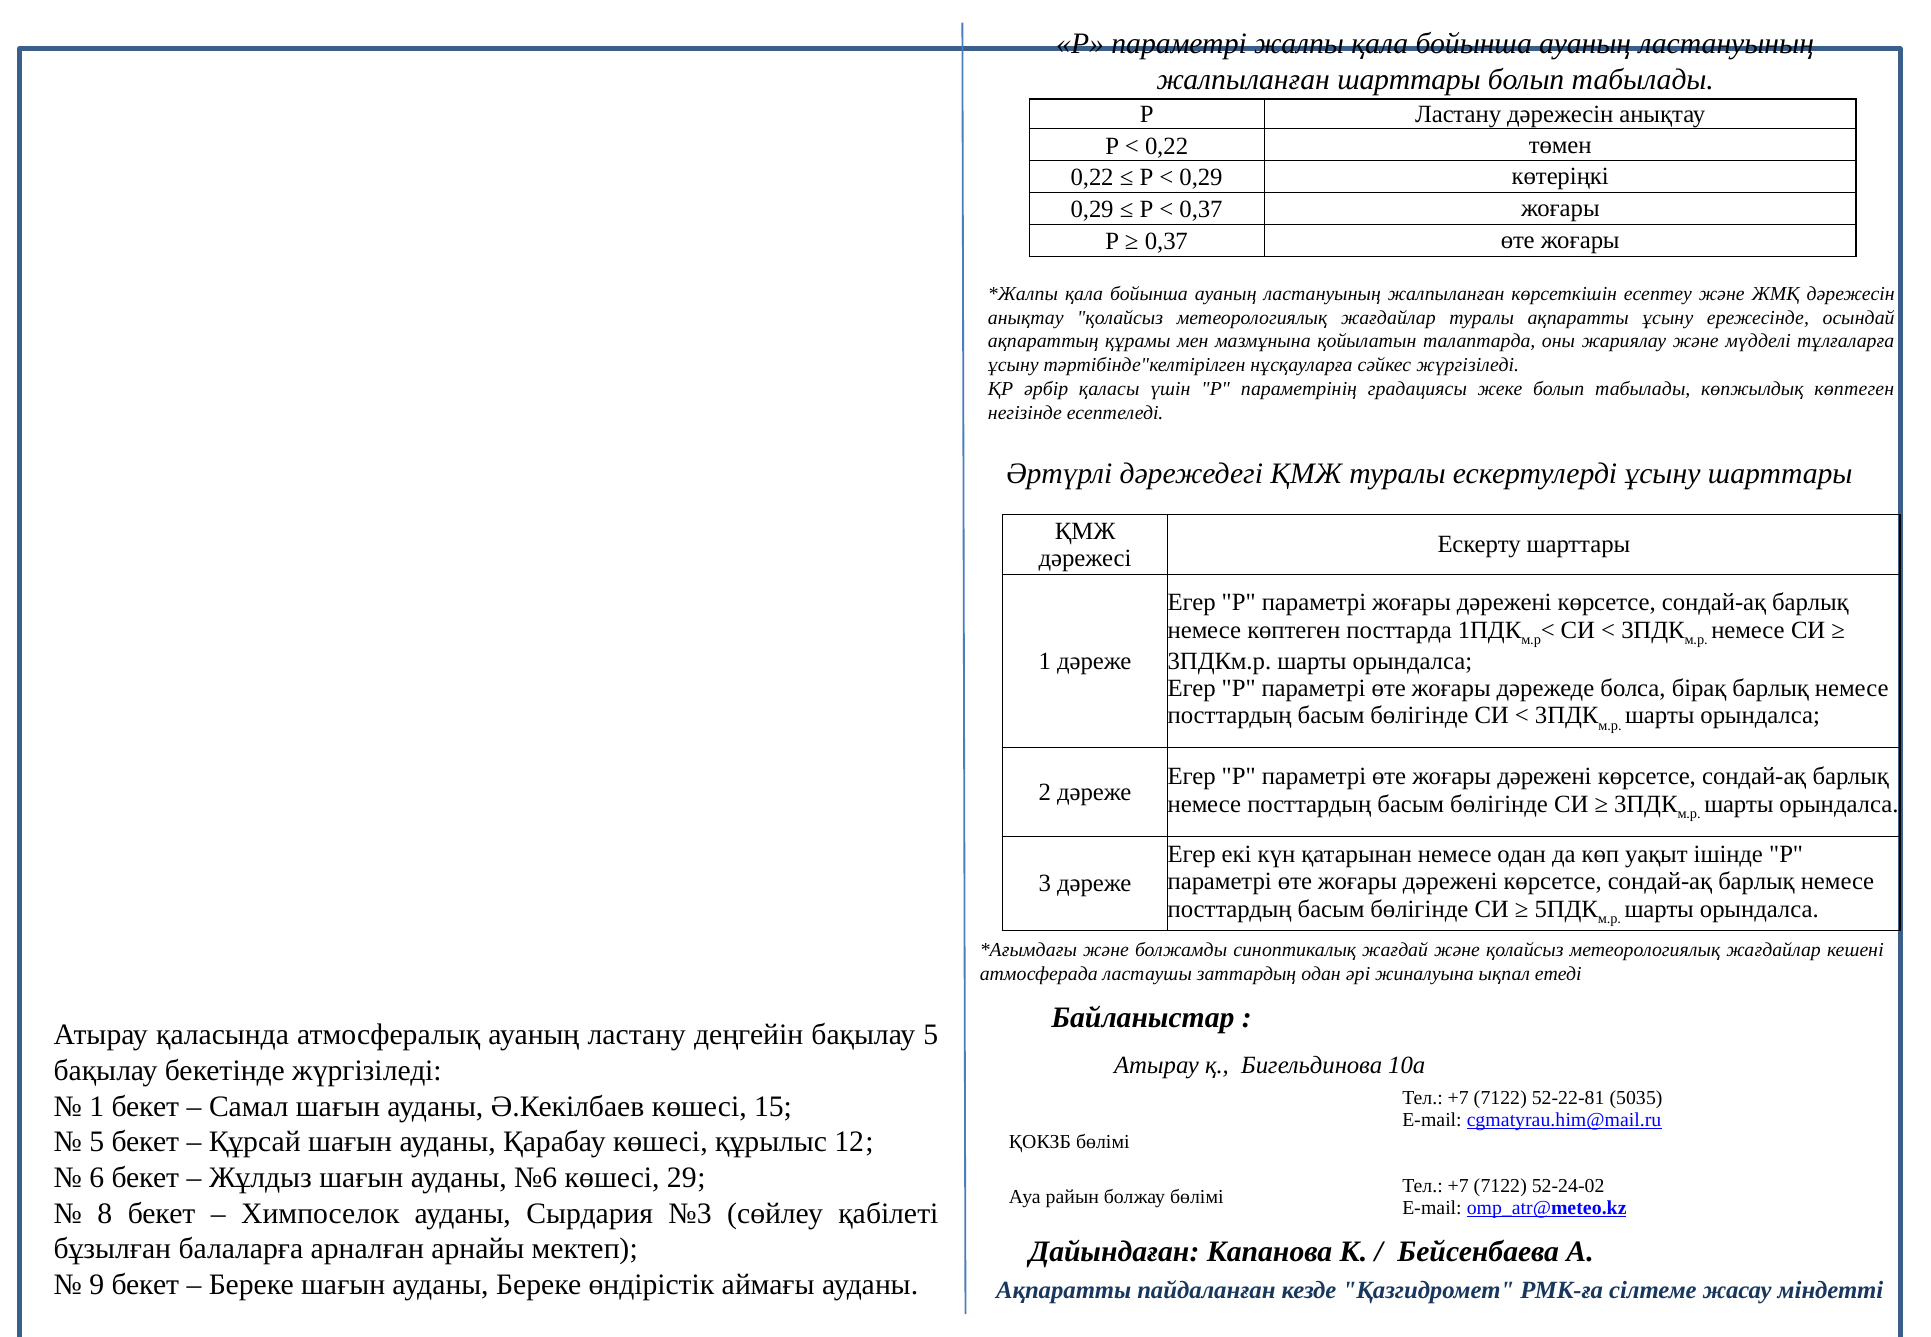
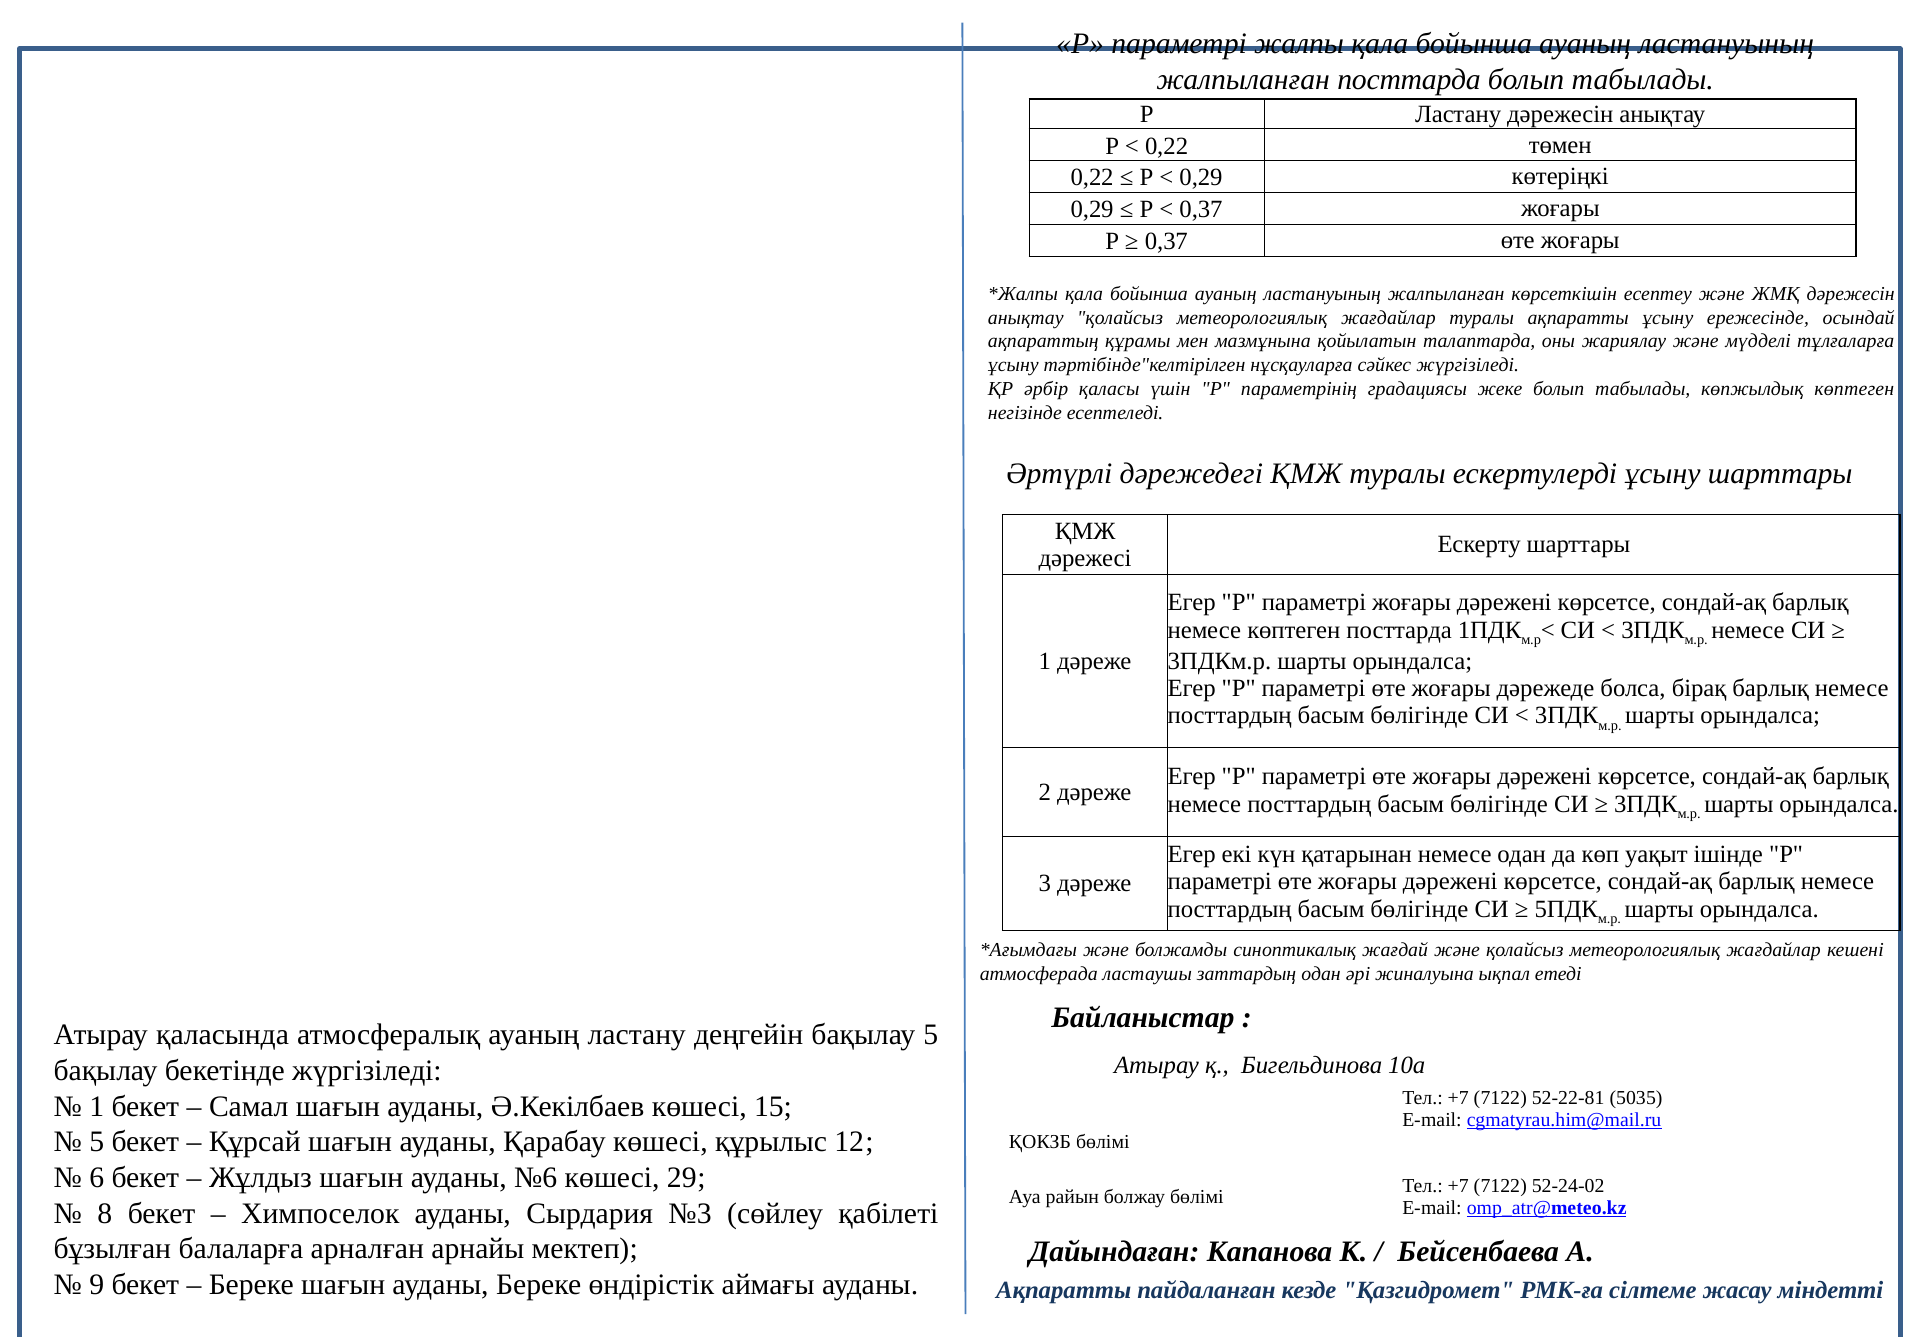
жалпыланған шарттары: шарттары -> посттарда (1409, 79)
